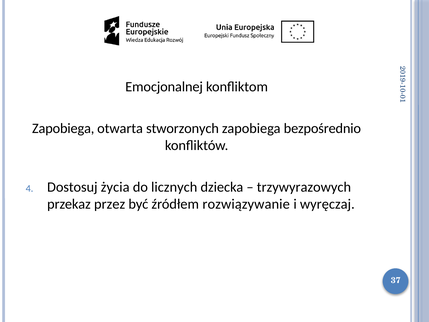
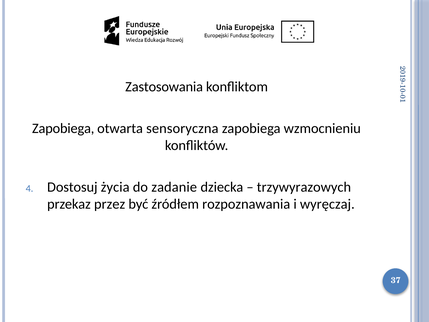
Emocjonalnej: Emocjonalnej -> Zastosowania (164, 87)
stworzonych: stworzonych -> sensoryczna (182, 128)
bezpośrednio: bezpośrednio -> wzmocnieniu (322, 128)
licznych: licznych -> zadanie (174, 187)
rozwiązywanie: rozwiązywanie -> rozpoznawania (246, 204)
